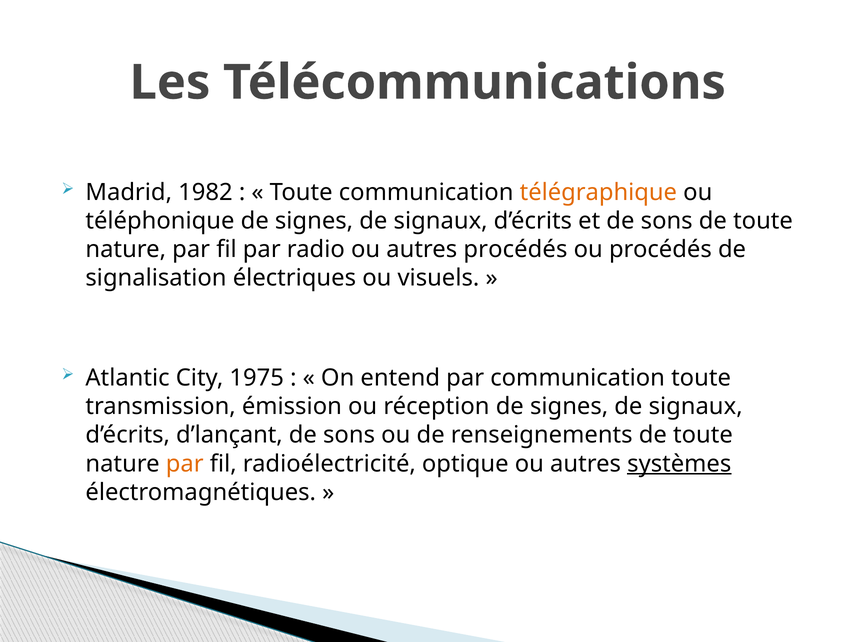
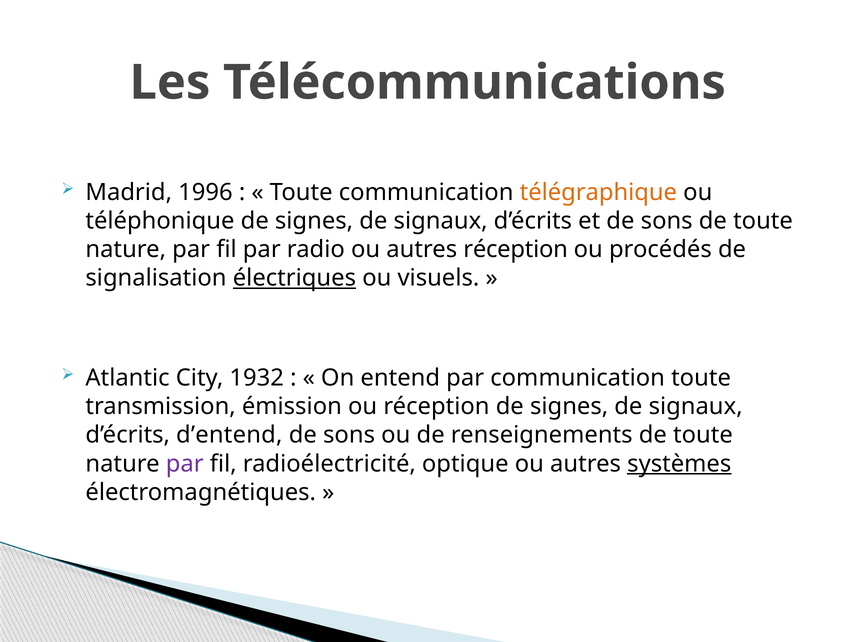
1982: 1982 -> 1996 (205, 192)
autres procédés: procédés -> réception (516, 249)
électriques underline: none -> present (294, 278)
1975: 1975 -> 1932 (257, 378)
d’lançant: d’lançant -> d’entend (229, 435)
par colour: orange -> purple (185, 464)
